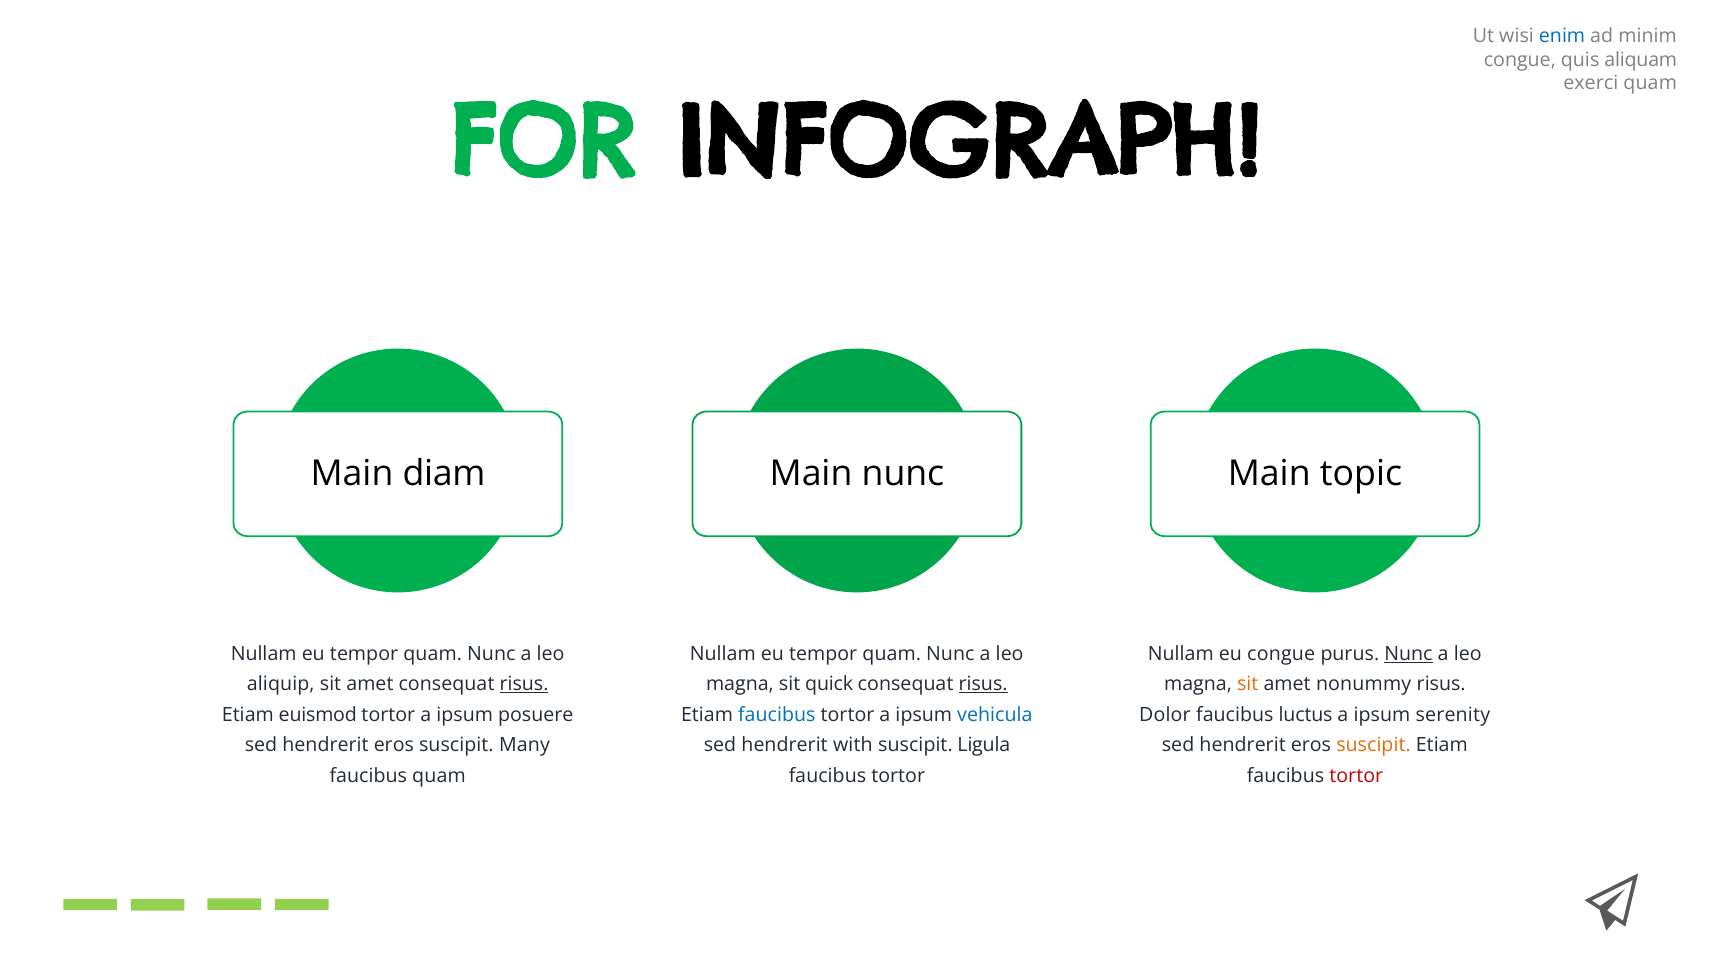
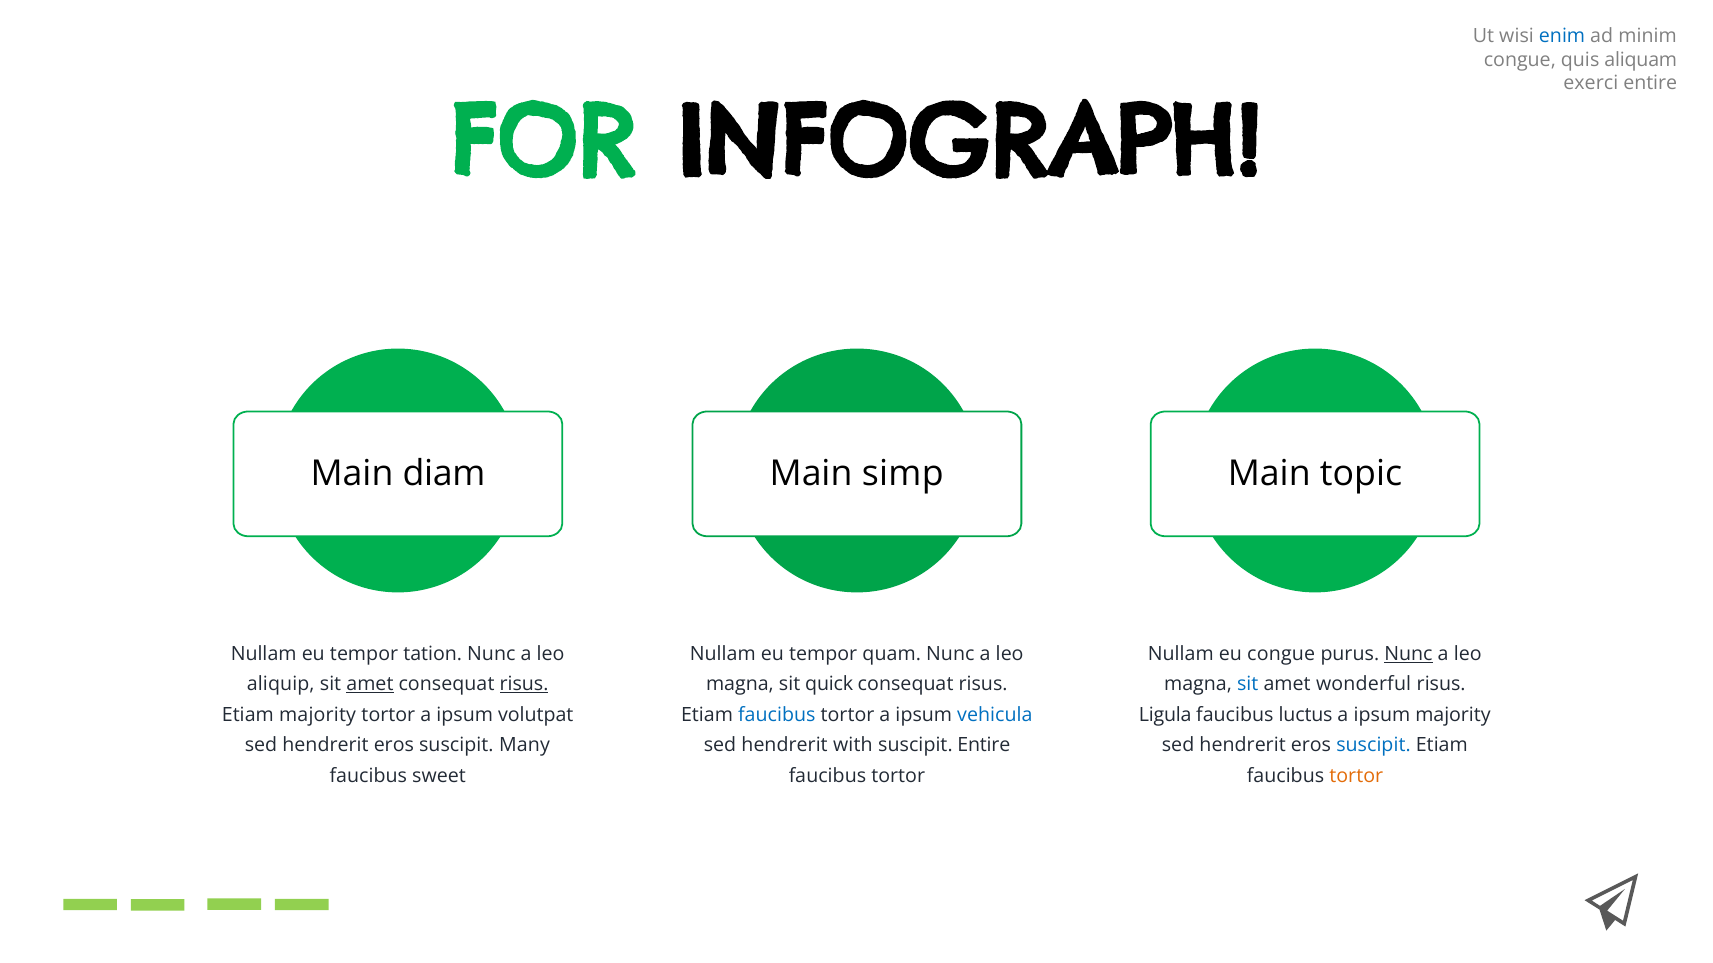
exerci quam: quam -> entire (1650, 83)
Main nunc: nunc -> simp (903, 474)
quam: quam -> tation (433, 654)
amet underline: none -> present (370, 685)
risus underline: present -> none (983, 685)
sit colour: orange -> blue (1248, 685)
nonummy: nonummy -> wonderful (1364, 685)
Etiam euismod: euismod -> majority (318, 715)
posuere: posuere -> volutpat (536, 715)
Dolor: Dolor -> Ligula (1165, 715)
ipsum serenity: serenity -> majority (1453, 715)
suscipit Ligula: Ligula -> Entire (984, 746)
suscipit colour: orange -> blue (1373, 746)
faucibus quam: quam -> sweet (439, 777)
tortor colour: red -> orange (1356, 777)
